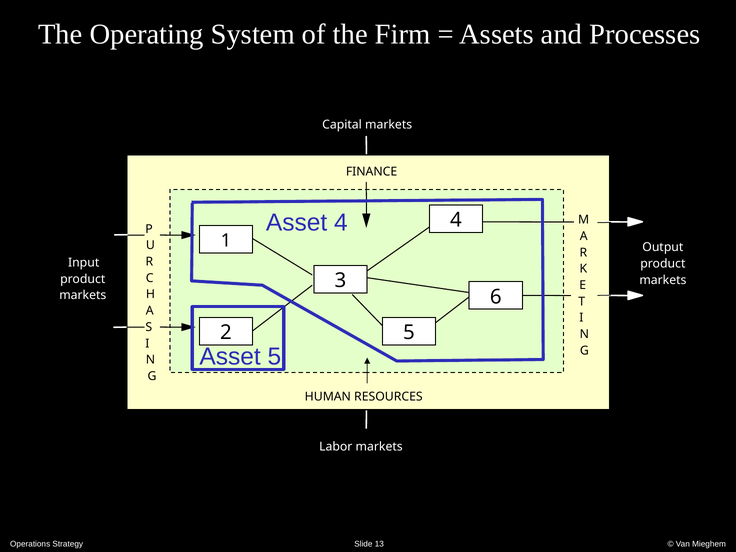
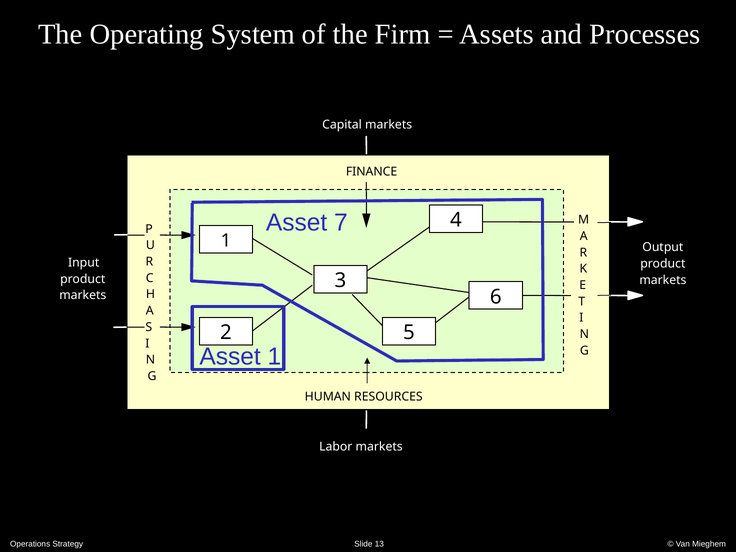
Asset 4: 4 -> 7 (341, 222)
Asset 5: 5 -> 1 (274, 357)
